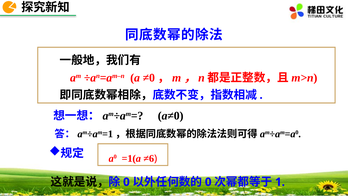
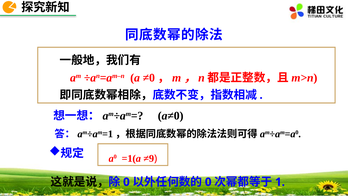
≠6: ≠6 -> ≠9 (149, 158)
